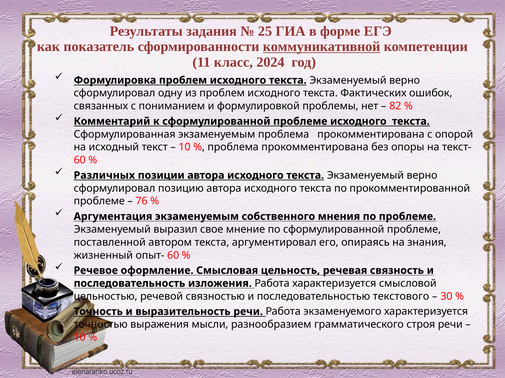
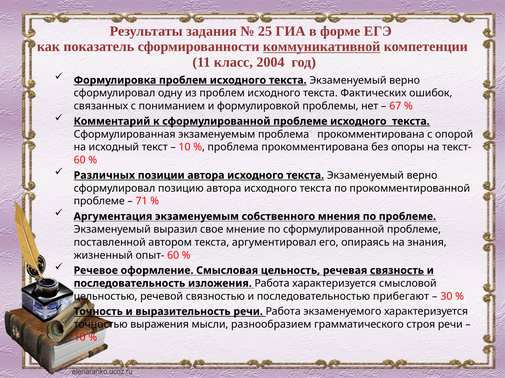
2024: 2024 -> 2004 (270, 62)
82: 82 -> 67 (395, 106)
76: 76 -> 71 (142, 202)
связность underline: none -> present (397, 271)
текстового: текстового -> прибегают (401, 297)
